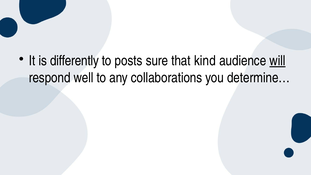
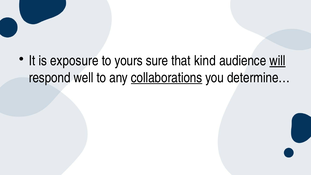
differently: differently -> exposure (74, 61)
posts: posts -> yours (129, 61)
collaborations underline: none -> present (167, 78)
